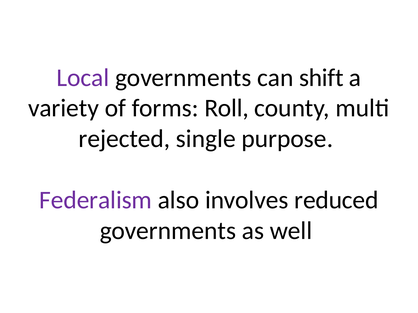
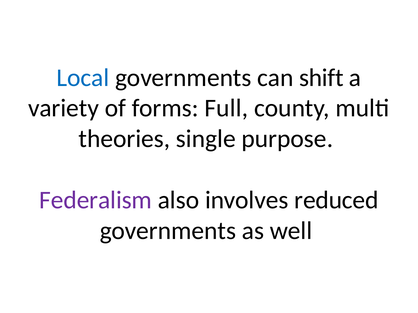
Local colour: purple -> blue (83, 78)
Roll: Roll -> Full (226, 108)
rejected: rejected -> theories (124, 139)
